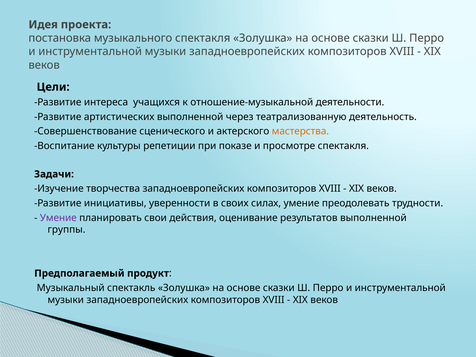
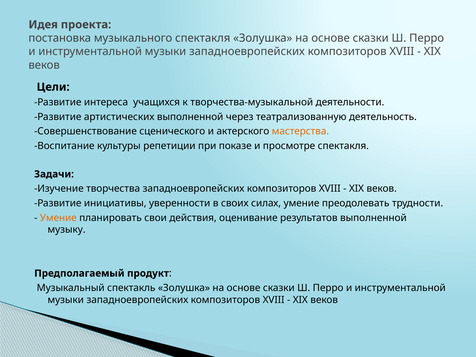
отношение-музыкальной: отношение-музыкальной -> творчества-музыкальной (252, 102)
Умение colour: purple -> orange (58, 218)
группы: группы -> музыку (67, 230)
